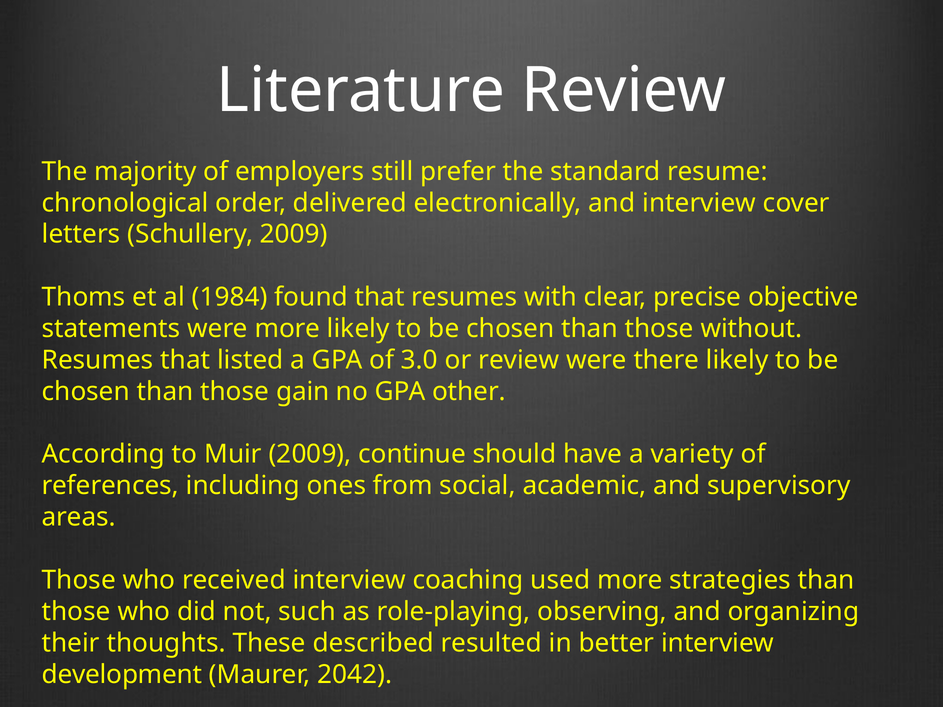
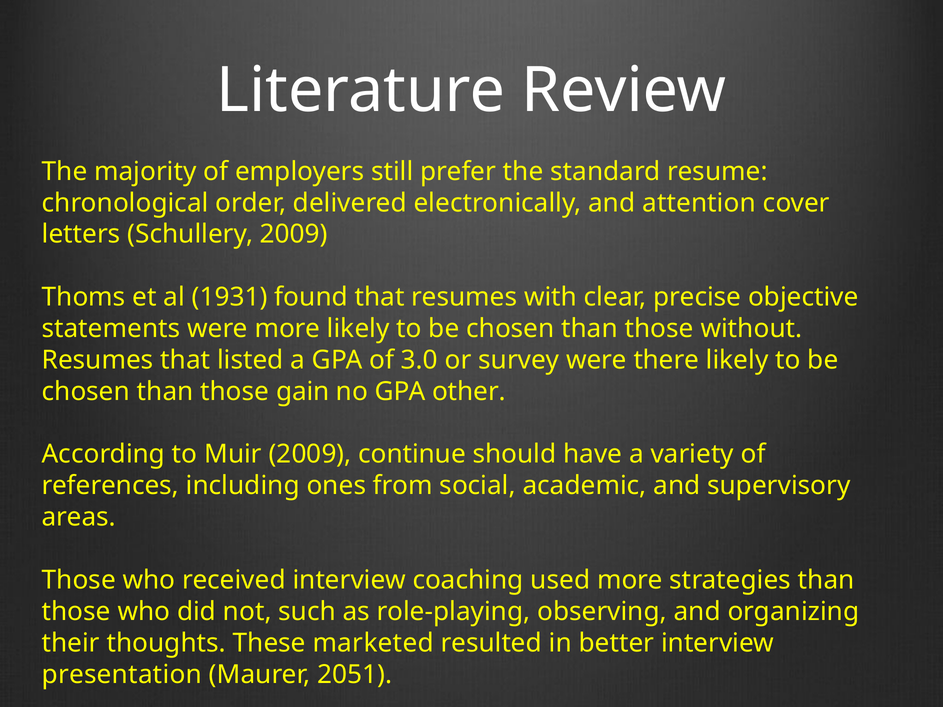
and interview: interview -> attention (699, 203)
1984: 1984 -> 1931 (230, 297)
or review: review -> survey (519, 360)
described: described -> marketed (373, 643)
development: development -> presentation (122, 675)
2042: 2042 -> 2051 (355, 675)
